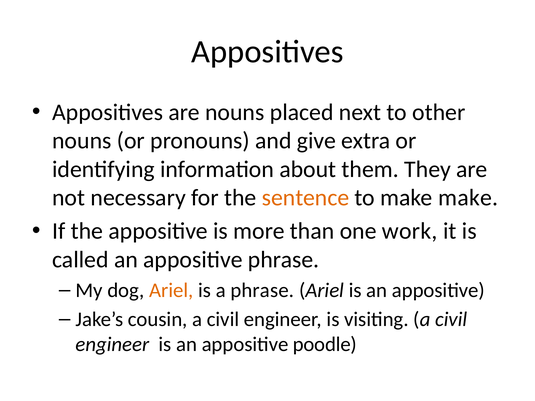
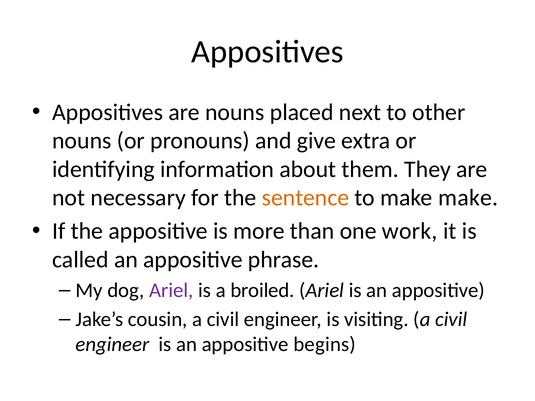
Ariel colour: orange -> purple (171, 290)
a phrase: phrase -> broiled (262, 290)
poodle: poodle -> begins (325, 345)
